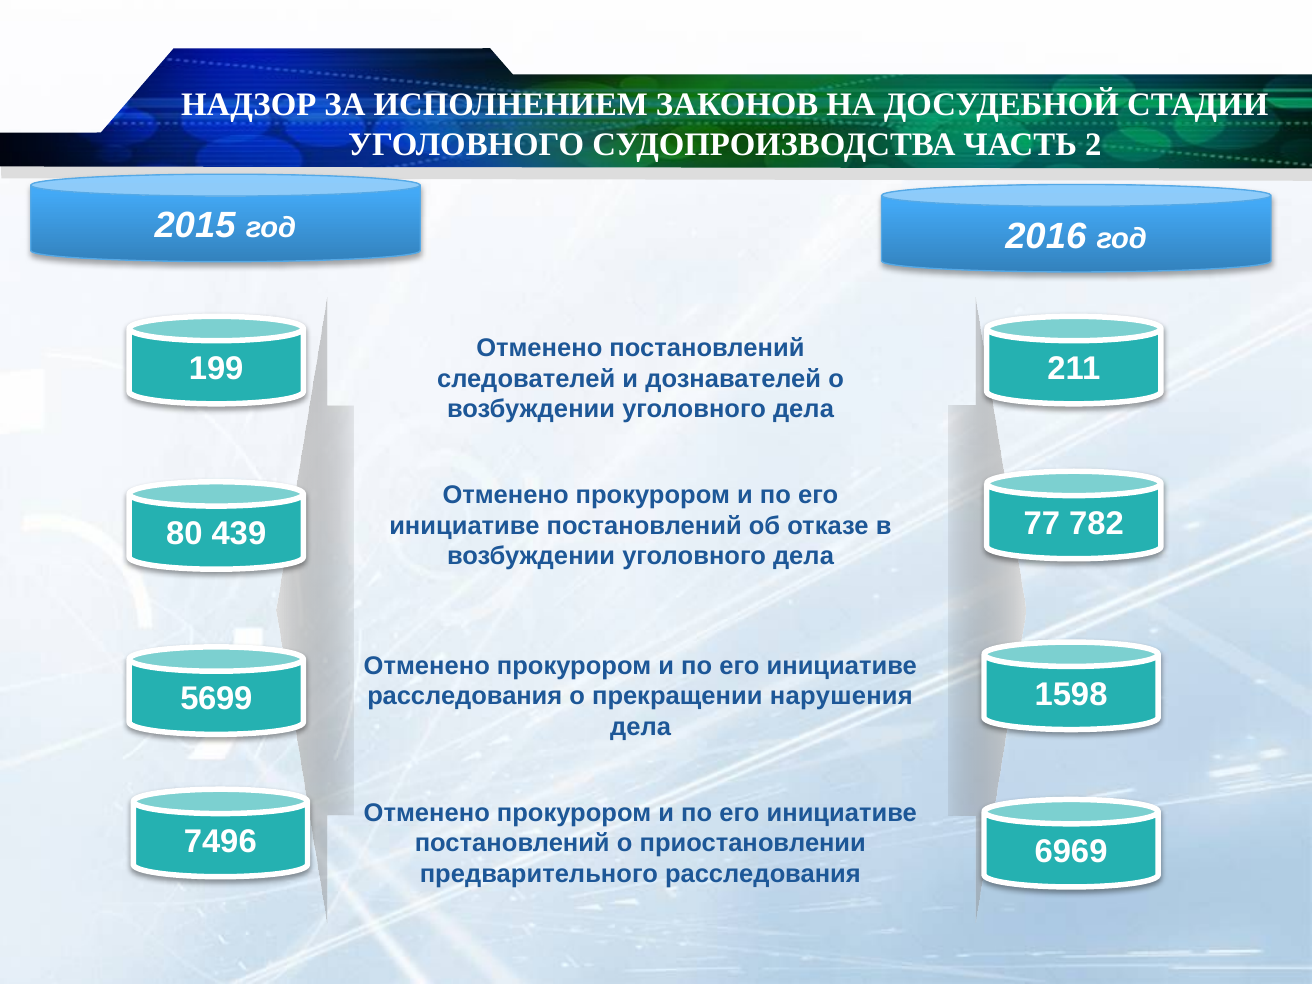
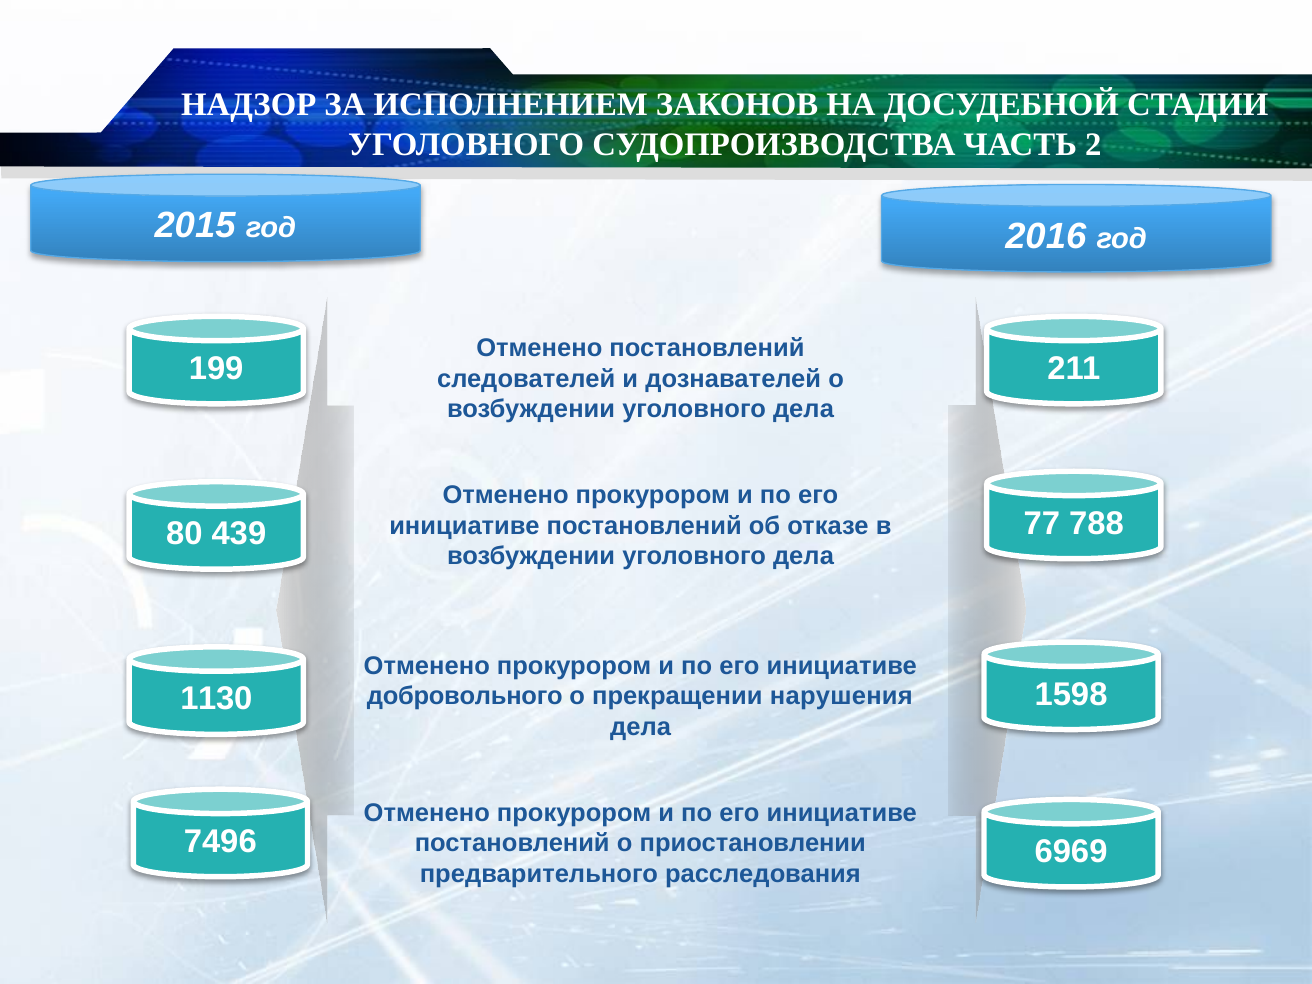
782: 782 -> 788 (1097, 523)
5699: 5699 -> 1130 (216, 699)
расследования: расследования -> добровольного (465, 696)
